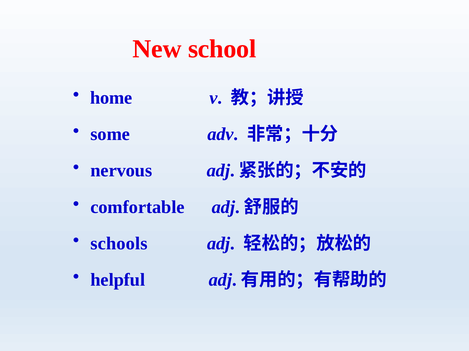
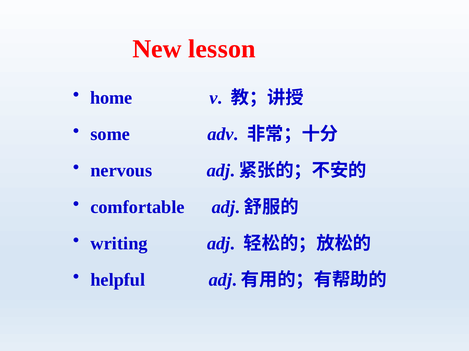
school: school -> lesson (222, 49)
schools: schools -> writing (119, 244)
